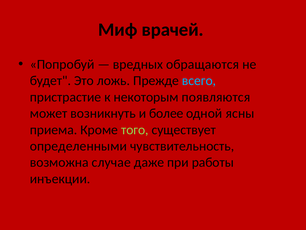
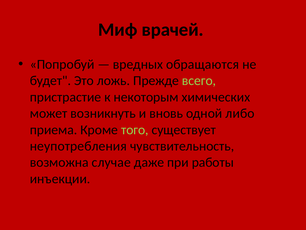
всего colour: light blue -> light green (199, 81)
появляются: появляются -> химических (216, 97)
более: более -> вновь (166, 113)
ясны: ясны -> либо (240, 113)
определенными: определенными -> неупотребления (78, 146)
